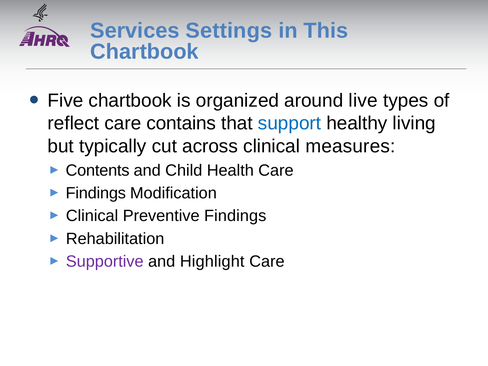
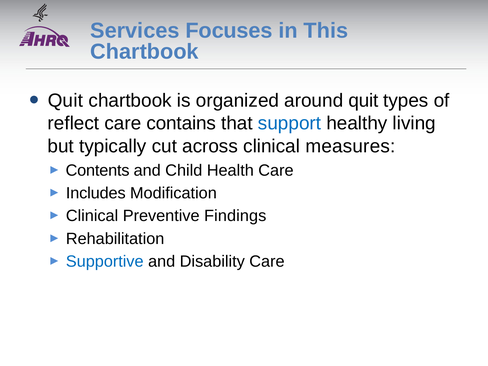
Settings: Settings -> Focuses (229, 31)
Five: Five -> Quit (65, 101)
around live: live -> quit (363, 101)
Findings: Findings -> Includes (96, 193)
Supportive colour: purple -> blue (105, 261)
Highlight: Highlight -> Disability (212, 261)
